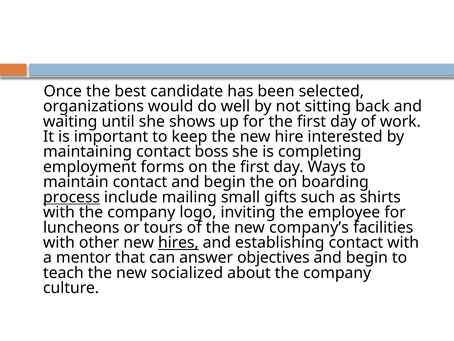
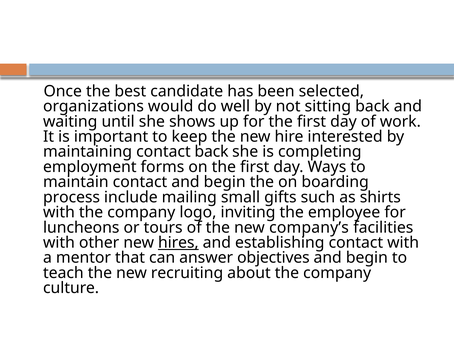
contact boss: boss -> back (211, 152)
process underline: present -> none (72, 197)
socialized: socialized -> recruiting (187, 273)
